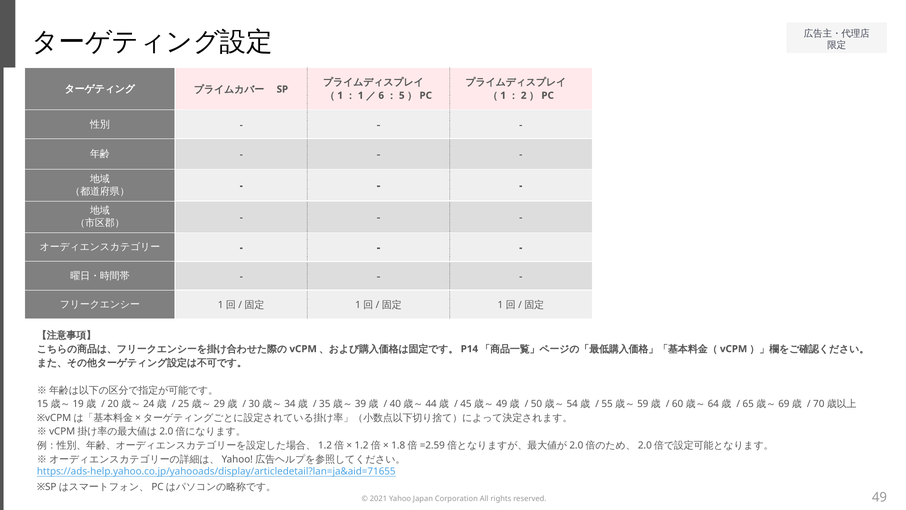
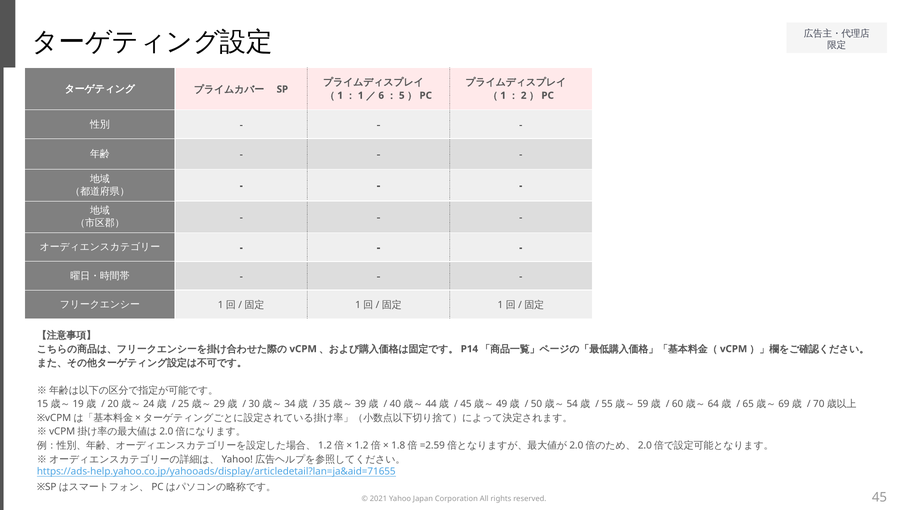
49: 49 -> 45 (879, 497)
